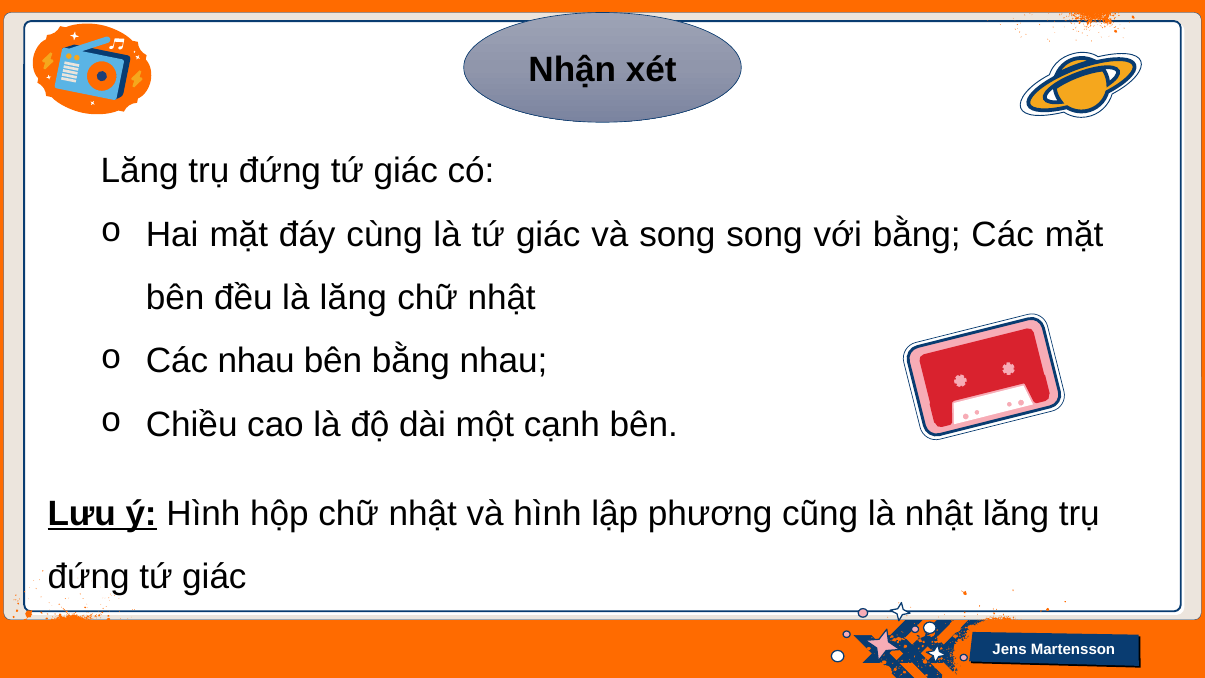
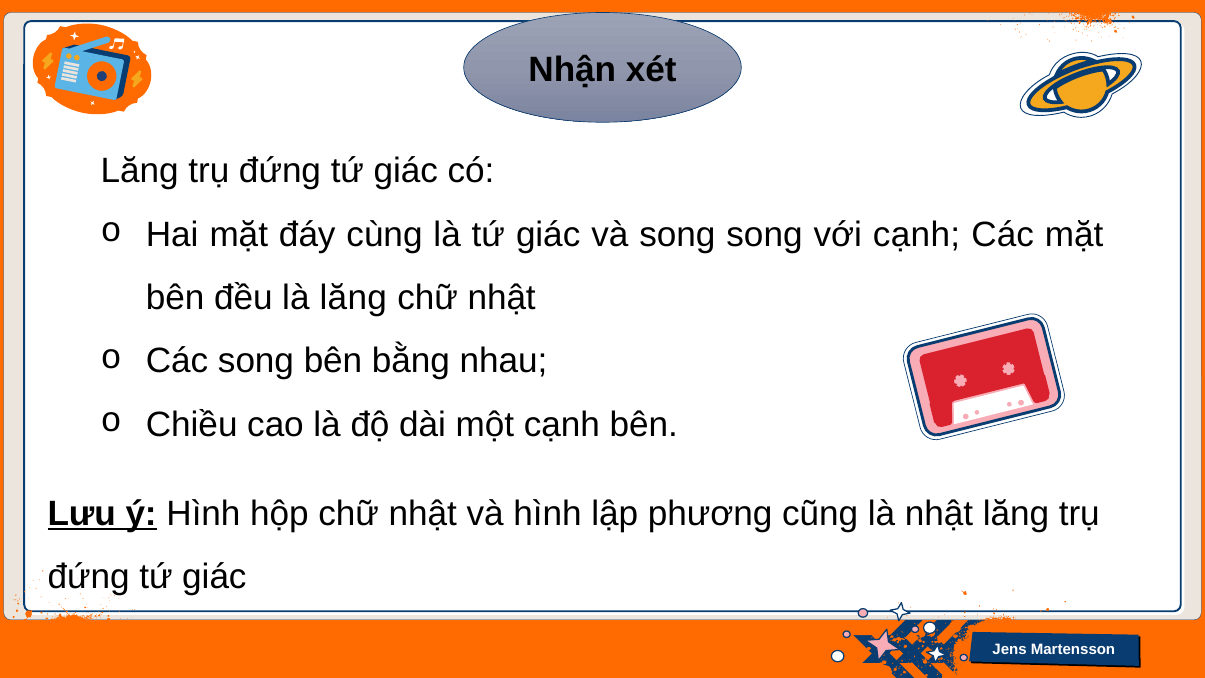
với bằng: bằng -> cạnh (917, 235)
Các nhau: nhau -> song (256, 361)
